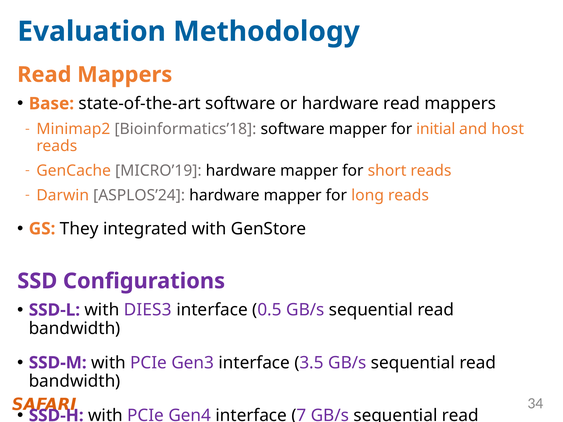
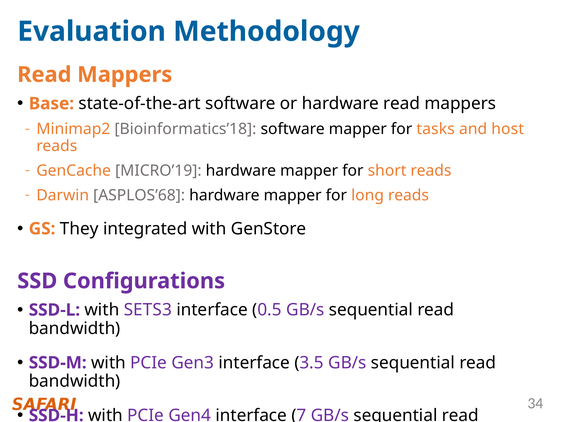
initial: initial -> tasks (436, 129)
ASPLOS’24: ASPLOS’24 -> ASPLOS’68 (139, 195)
DIES3: DIES3 -> SETS3 (148, 310)
